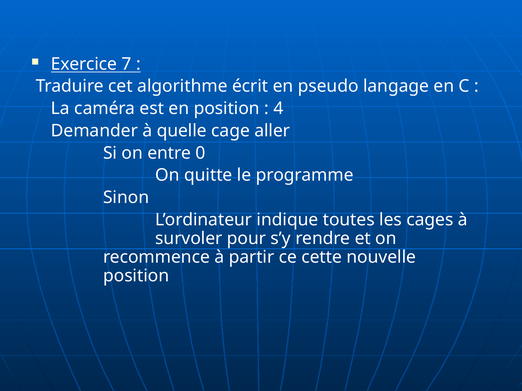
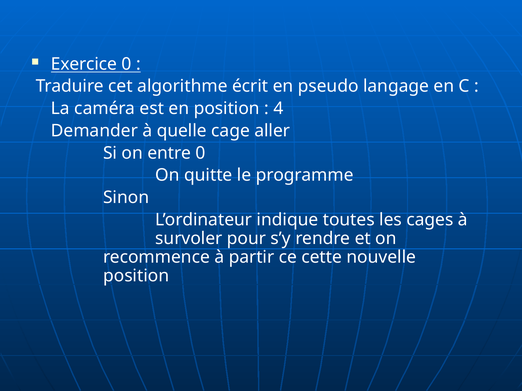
Exercice 7: 7 -> 0 (127, 64)
